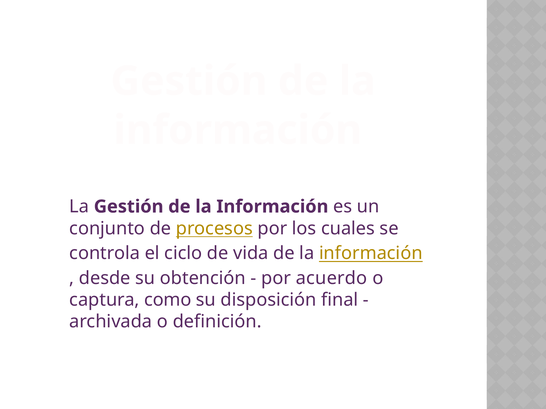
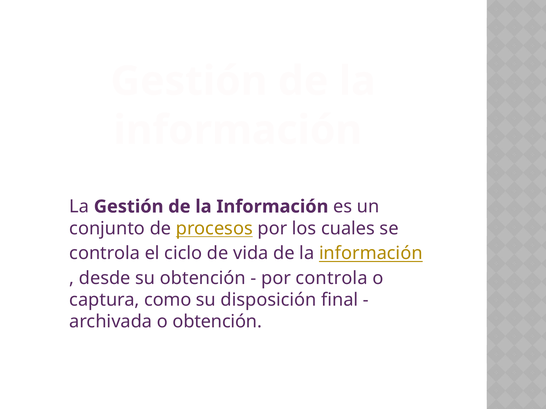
por acuerdo: acuerdo -> controla (332, 278)
o definición: definición -> obtención (217, 322)
